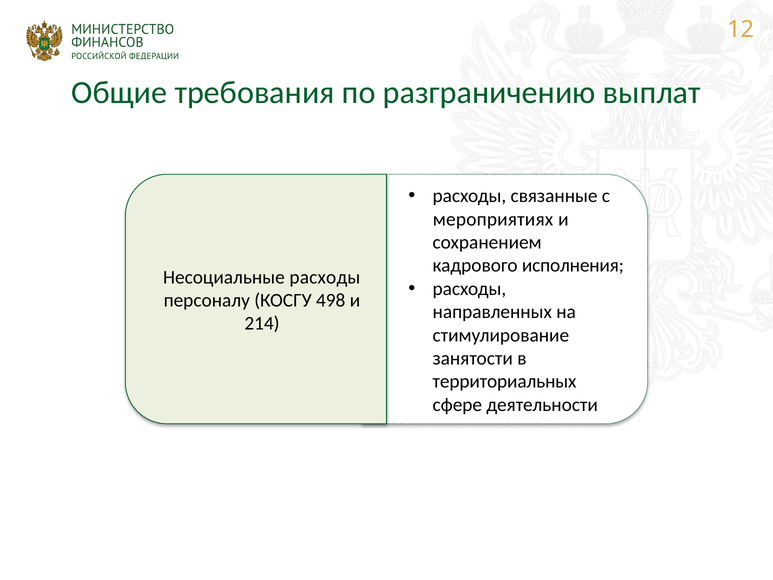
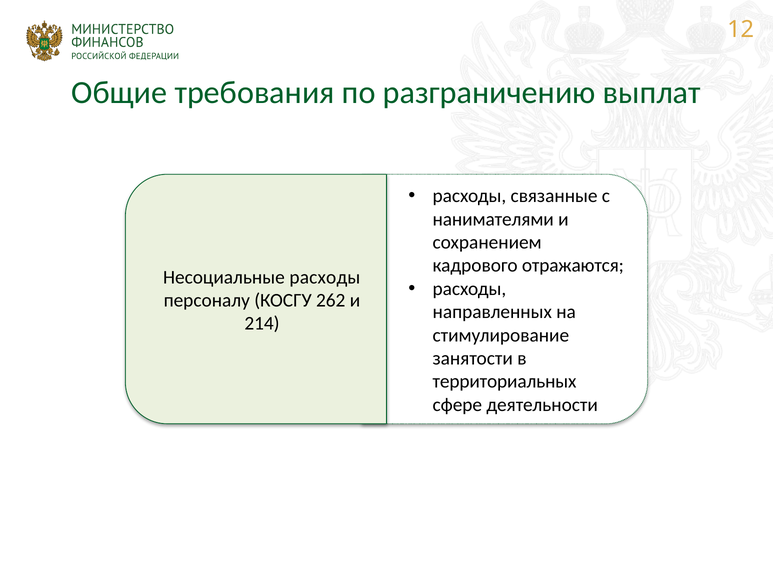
мероприятиях: мероприятиях -> нанимателями (493, 219)
исполнения: исполнения -> отражаются (573, 265)
498: 498 -> 262 (331, 300)
